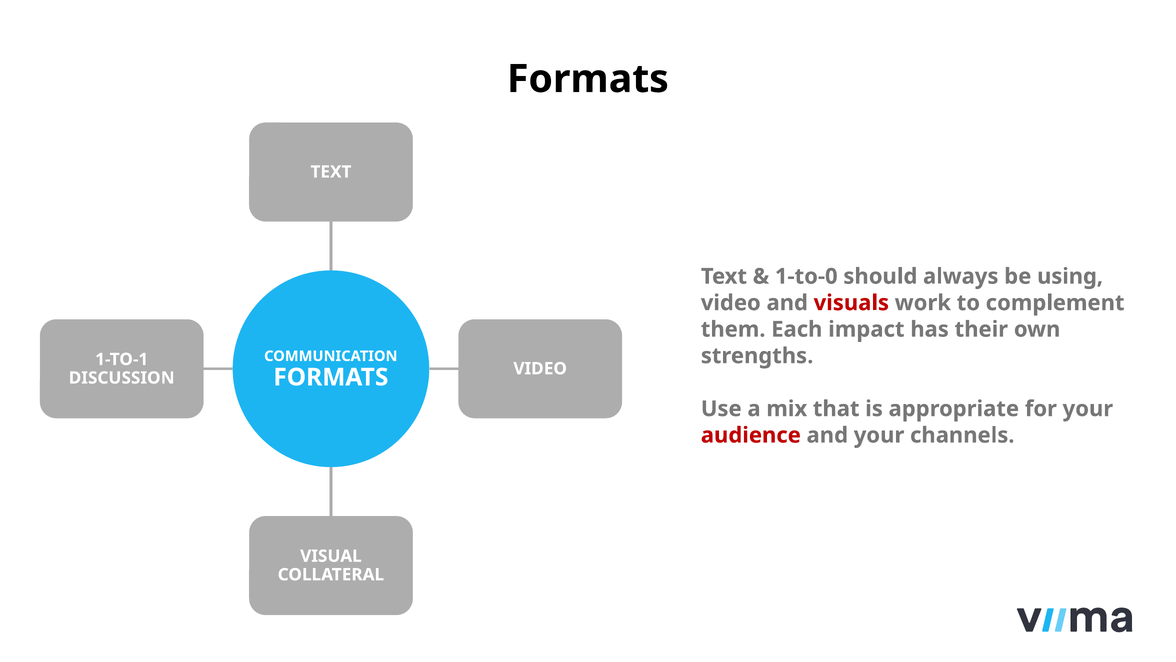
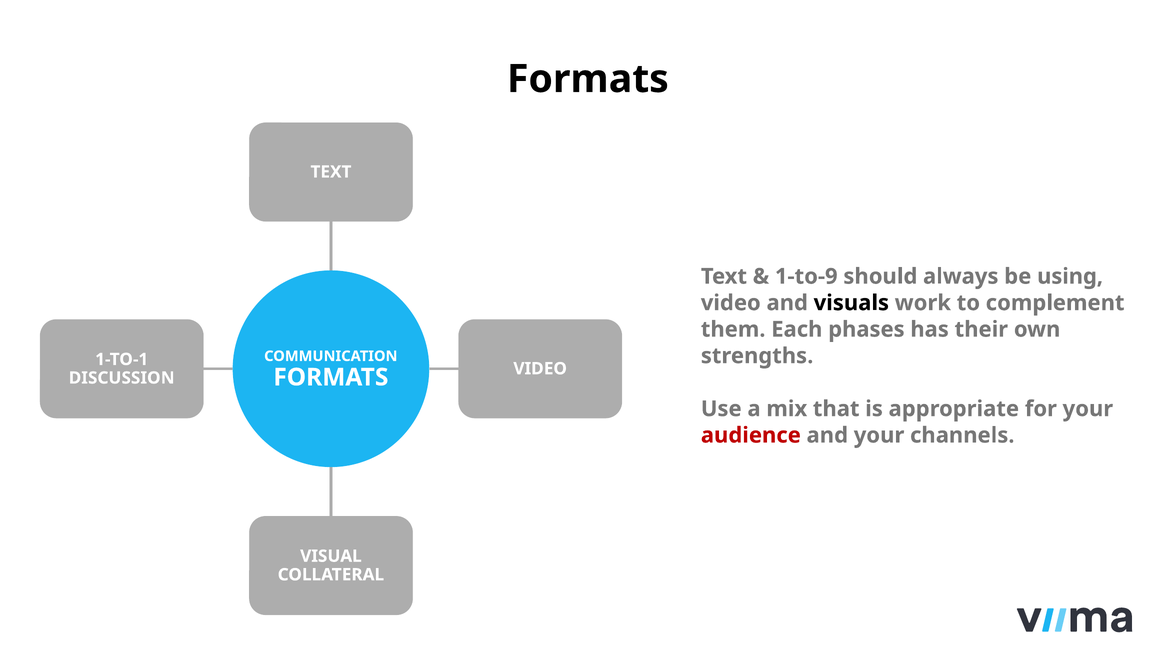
1-to-0: 1-to-0 -> 1-to-9 (806, 276)
visuals colour: red -> black (851, 303)
impact: impact -> phases (866, 329)
